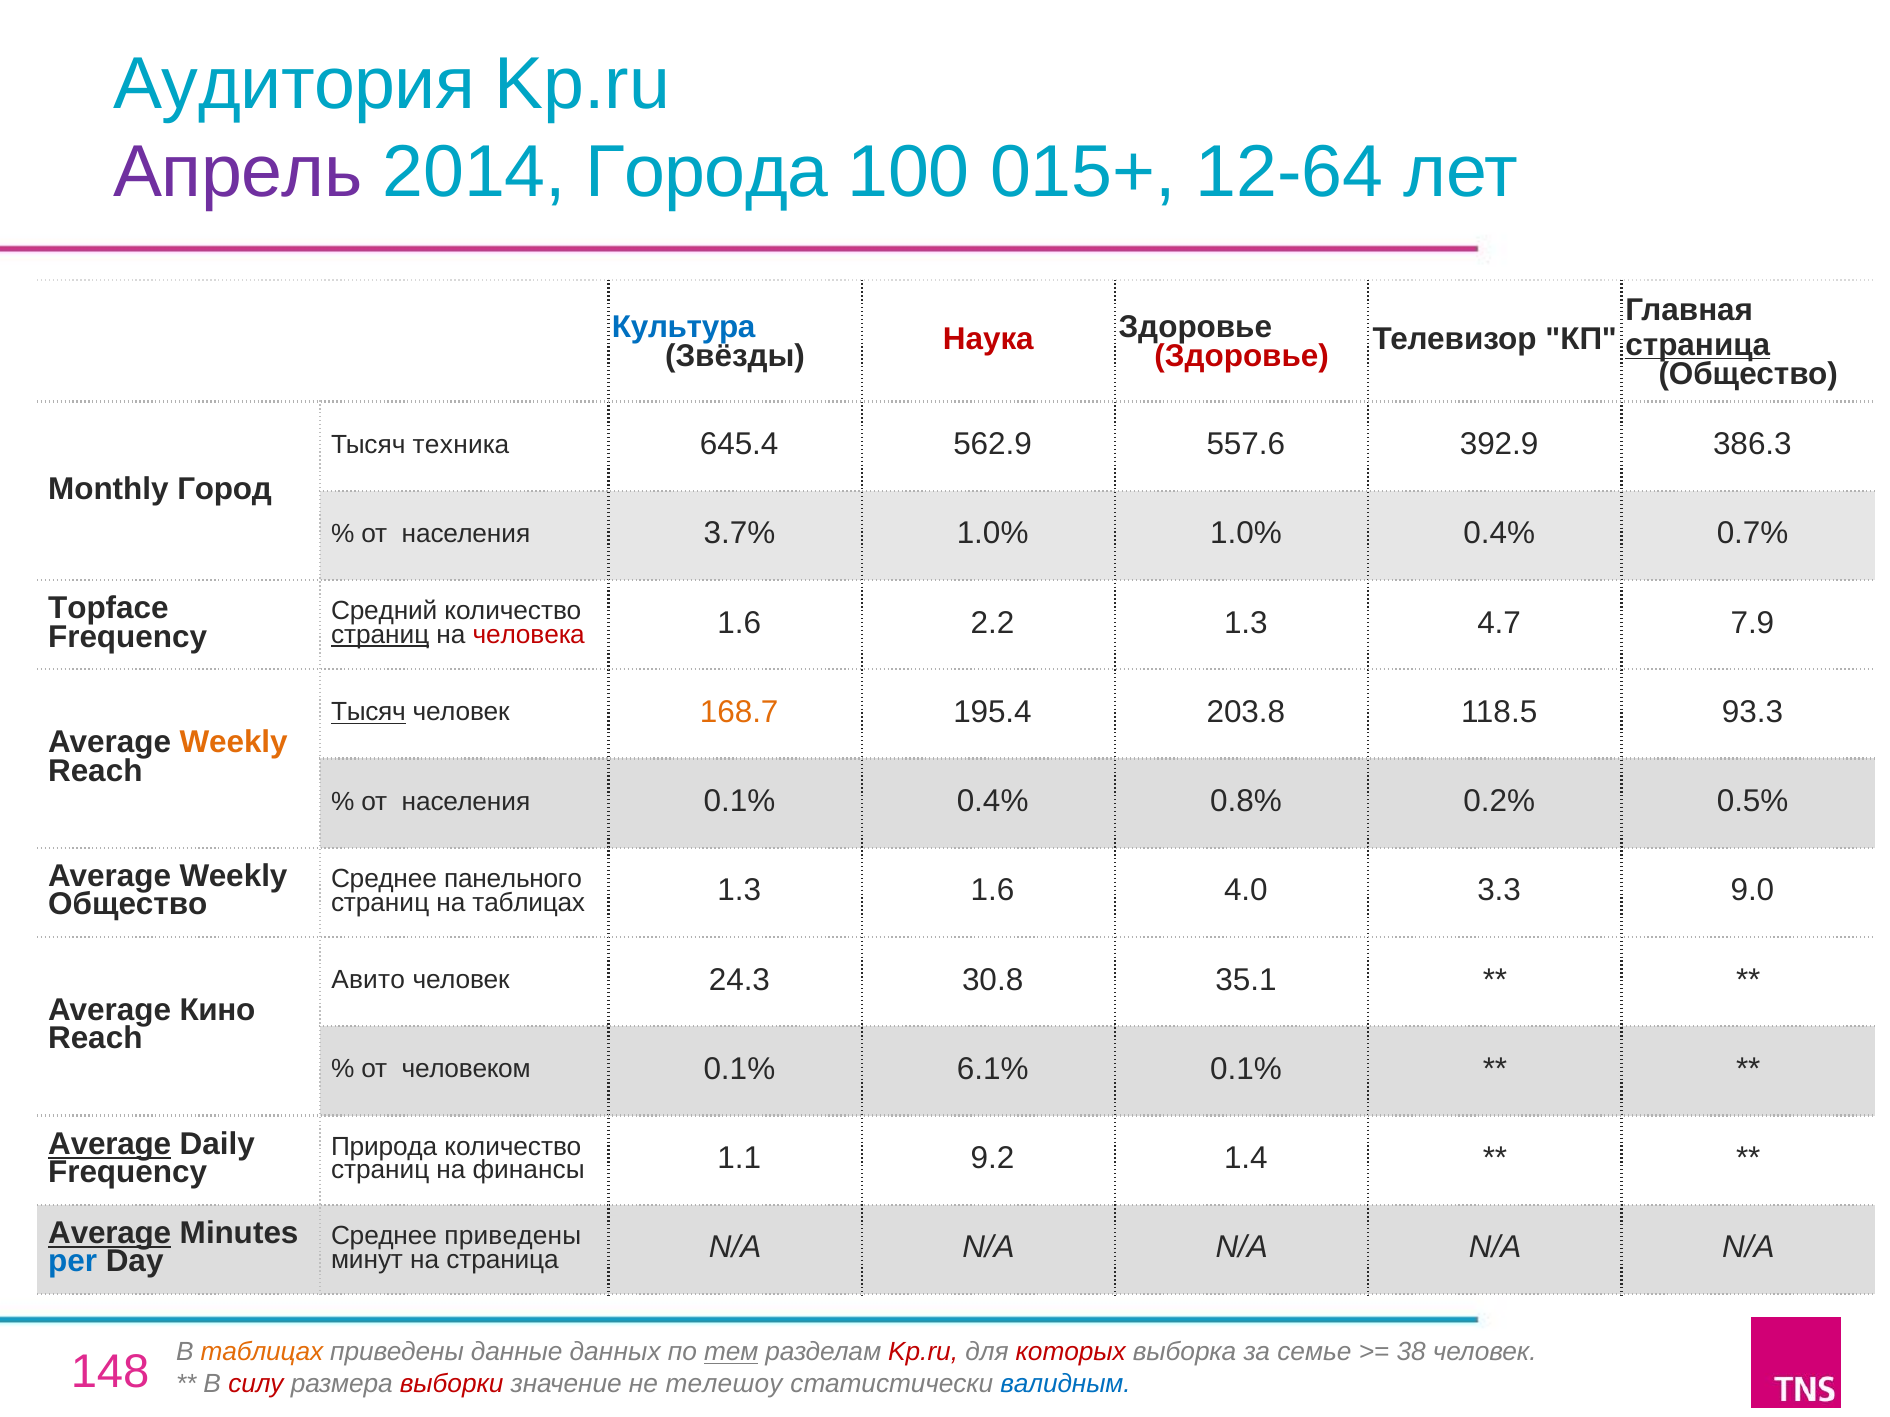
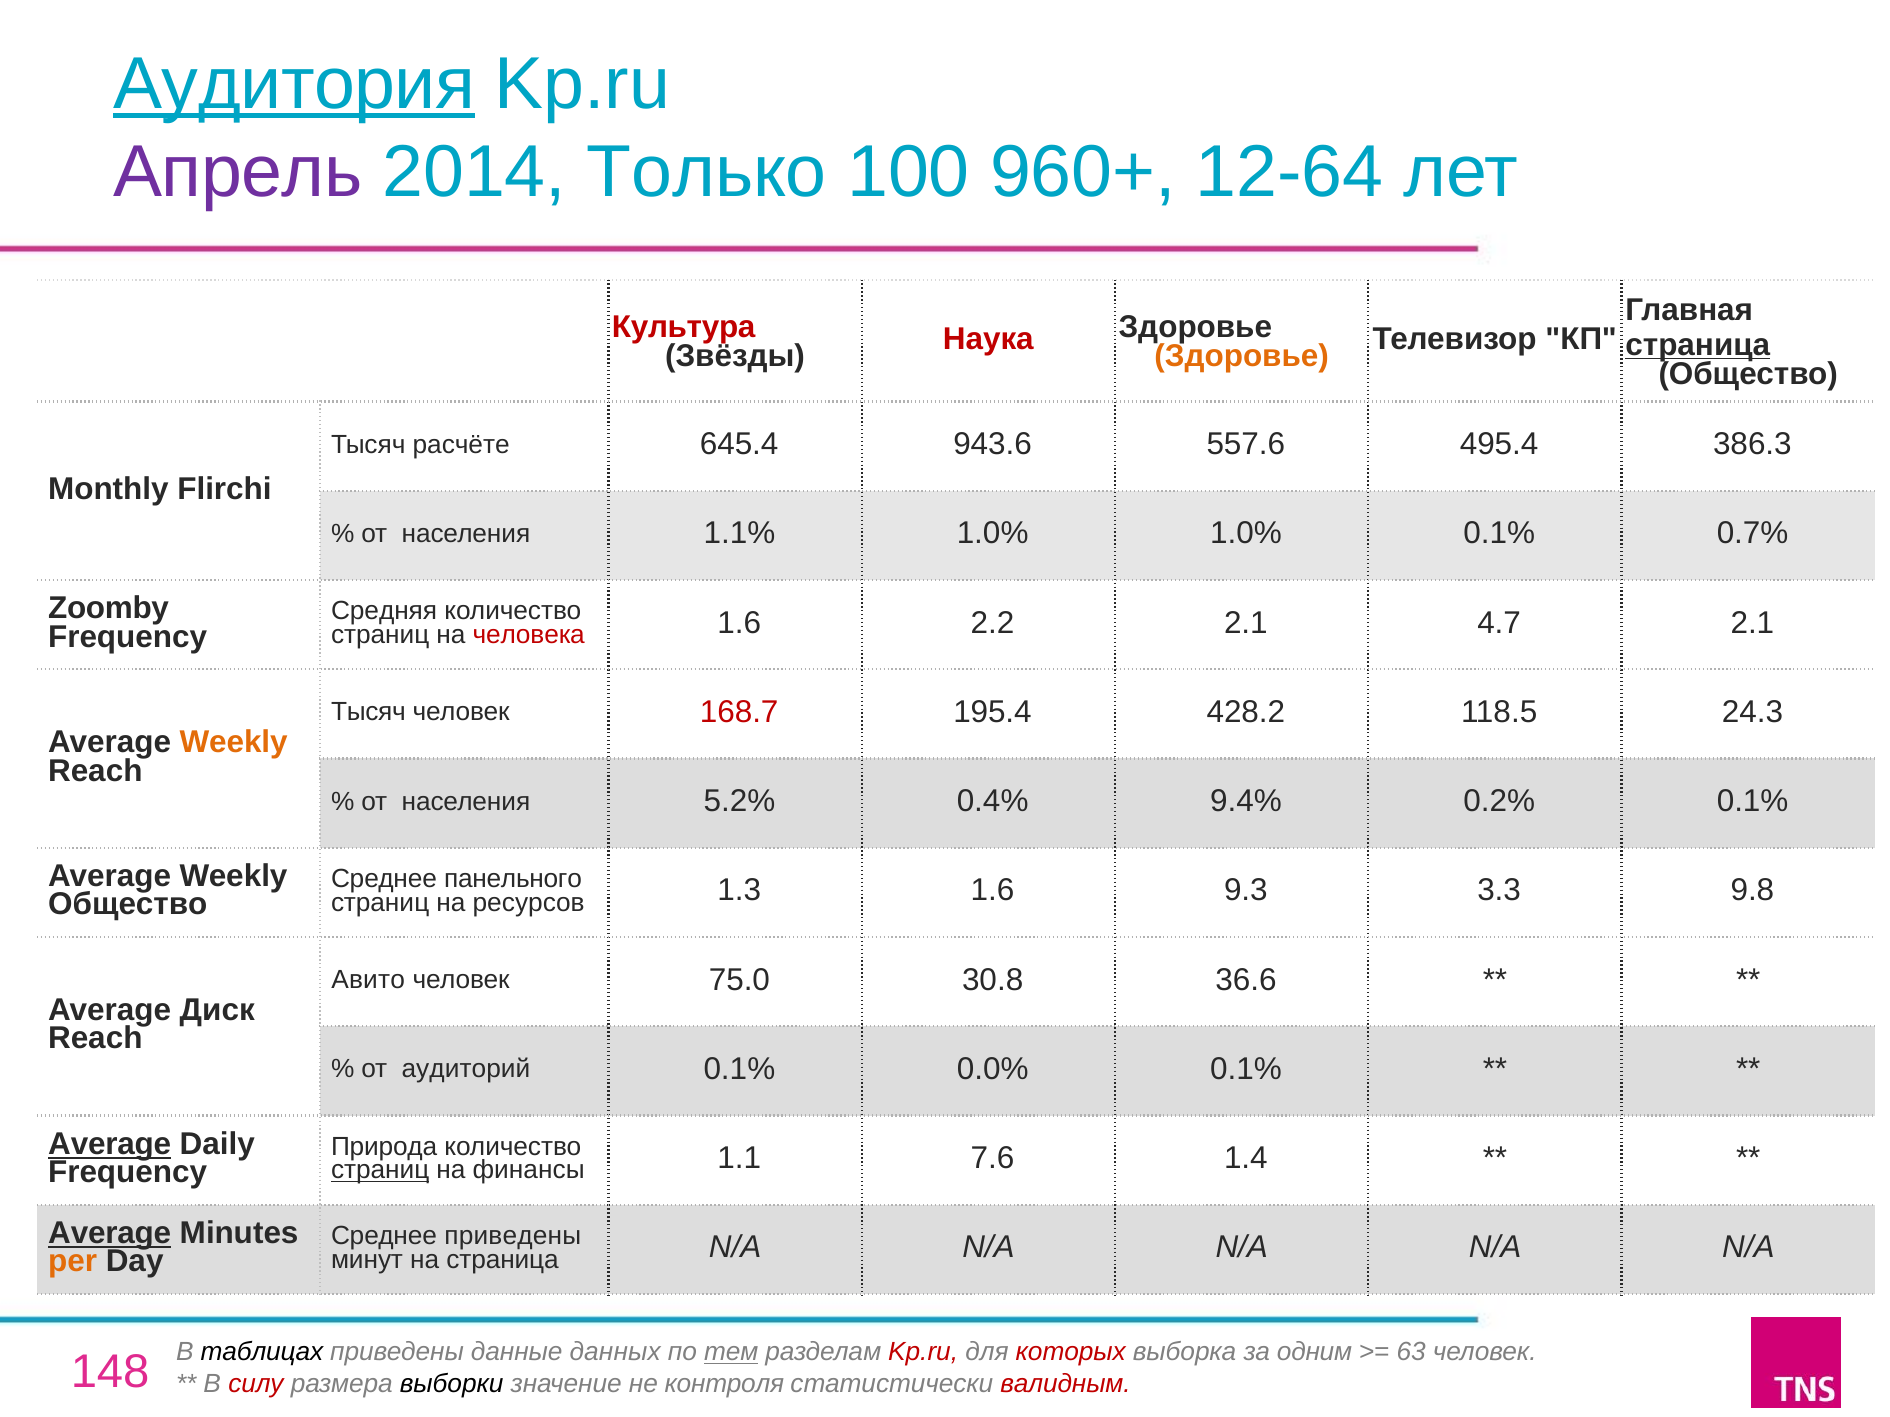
Аудитория underline: none -> present (294, 84)
Города: Города -> Только (706, 172)
015+: 015+ -> 960+ (1083, 172)
Культура colour: blue -> red (684, 328)
Здоровье colour: red -> orange (1242, 357)
техника: техника -> расчёте (461, 445)
562.9: 562.9 -> 943.6 (993, 444)
392.9: 392.9 -> 495.4 (1499, 444)
Город: Город -> Flirchi (224, 489)
3.7%: 3.7% -> 1.1% (739, 534)
1.0% 0.4%: 0.4% -> 0.1% (1499, 534)
Topface: Topface -> Zoomby (109, 609)
Средний: Средний -> Средняя (384, 611)
страниц underline: present -> none (380, 635)
2.2 1.3: 1.3 -> 2.1 (1246, 623)
4.7 7.9: 7.9 -> 2.1 (1752, 623)
Тысяч underline: present -> none (368, 712)
168.7 colour: orange -> red (739, 712)
203.8: 203.8 -> 428.2 (1246, 712)
93.3: 93.3 -> 24.3 (1753, 712)
населения 0.1%: 0.1% -> 5.2% (739, 801)
0.8%: 0.8% -> 9.4% (1246, 801)
0.2% 0.5%: 0.5% -> 0.1% (1753, 801)
на таблицах: таблицах -> ресурсов (529, 903)
4.0: 4.0 -> 9.3 (1246, 891)
9.0: 9.0 -> 9.8 (1752, 891)
24.3: 24.3 -> 75.0 (739, 980)
35.1: 35.1 -> 36.6 (1246, 980)
Кино: Кино -> Диск (217, 1011)
человеком: человеком -> аудиторий (466, 1070)
6.1%: 6.1% -> 0.0% (993, 1069)
страниц underline: none -> present (380, 1171)
9.2: 9.2 -> 7.6 (993, 1159)
per colour: blue -> orange (73, 1262)
таблицах colour: orange -> black (262, 1353)
семье: семье -> одним (1314, 1353)
38: 38 -> 63 (1411, 1353)
выборки colour: red -> black (452, 1384)
телешоу: телешоу -> контроля (724, 1384)
валидным colour: blue -> red (1065, 1384)
